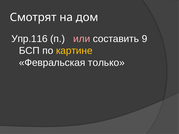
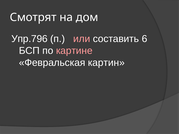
Упр.116: Упр.116 -> Упр.796 (30, 39)
9: 9 -> 6 (144, 39)
картине colour: yellow -> pink (74, 51)
только: только -> картин (106, 63)
